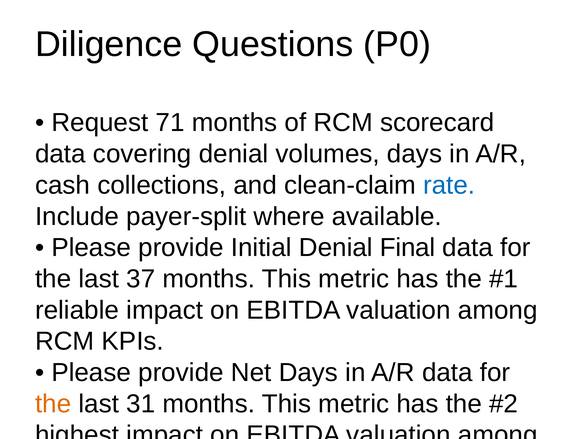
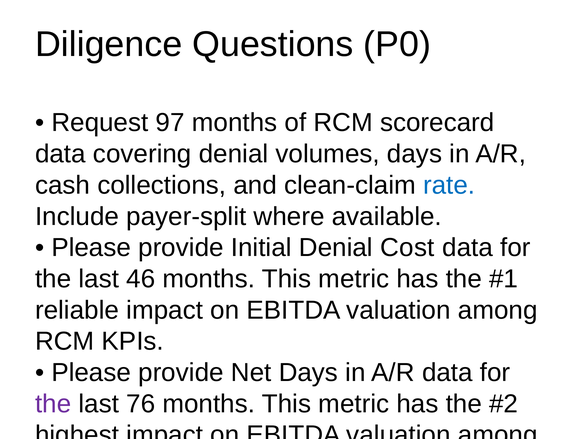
71: 71 -> 97 (170, 123)
Denial Final: Final -> Cost (407, 248)
37: 37 -> 46 (141, 279)
the colour: orange -> purple (53, 404)
31: 31 -> 76 (141, 404)
